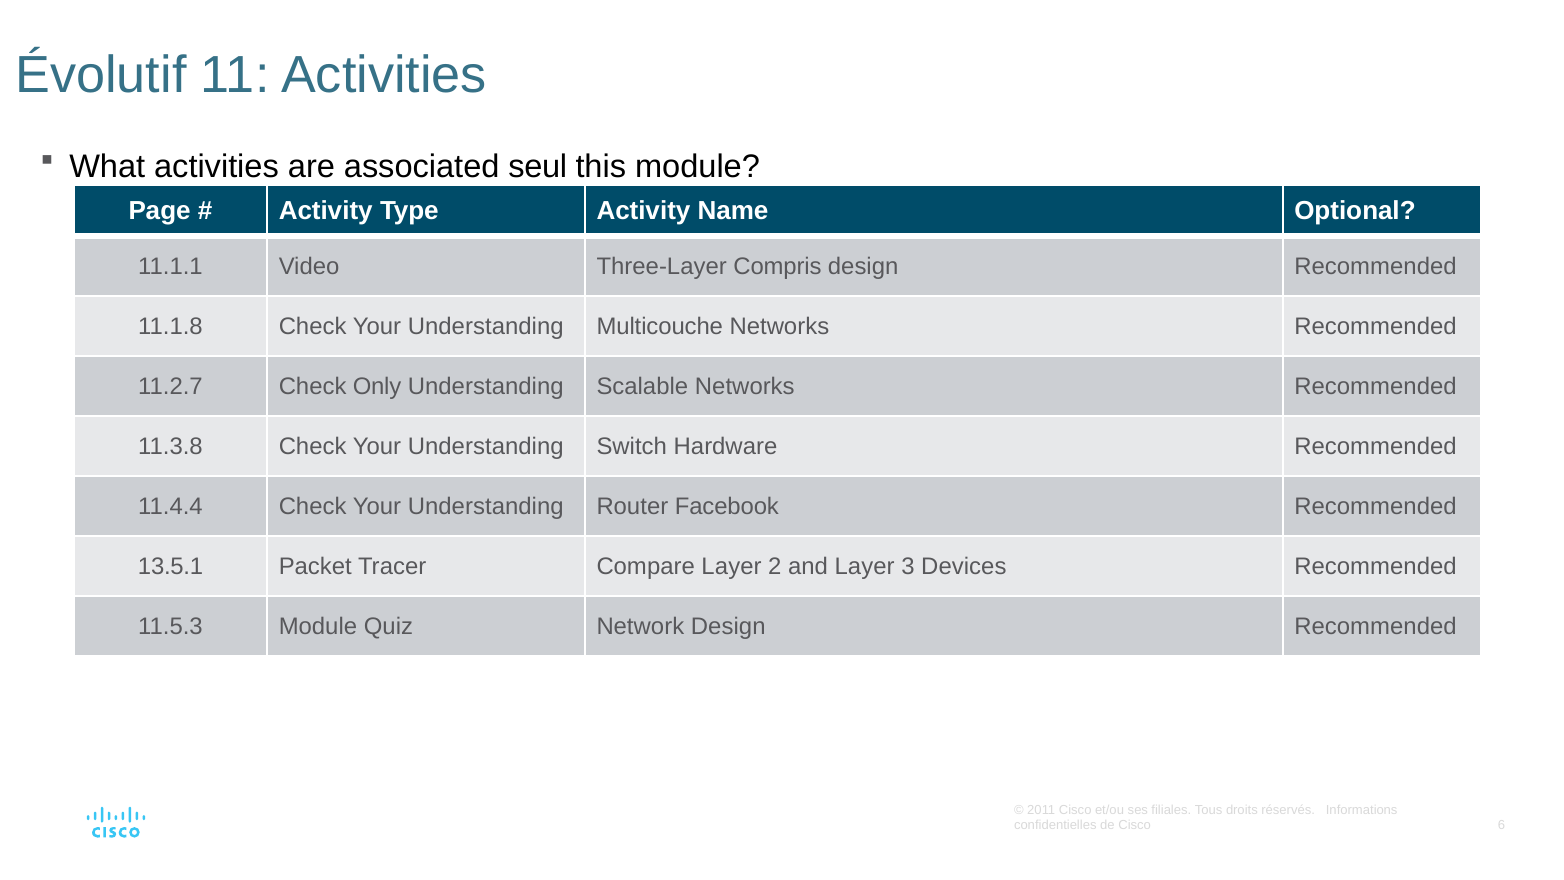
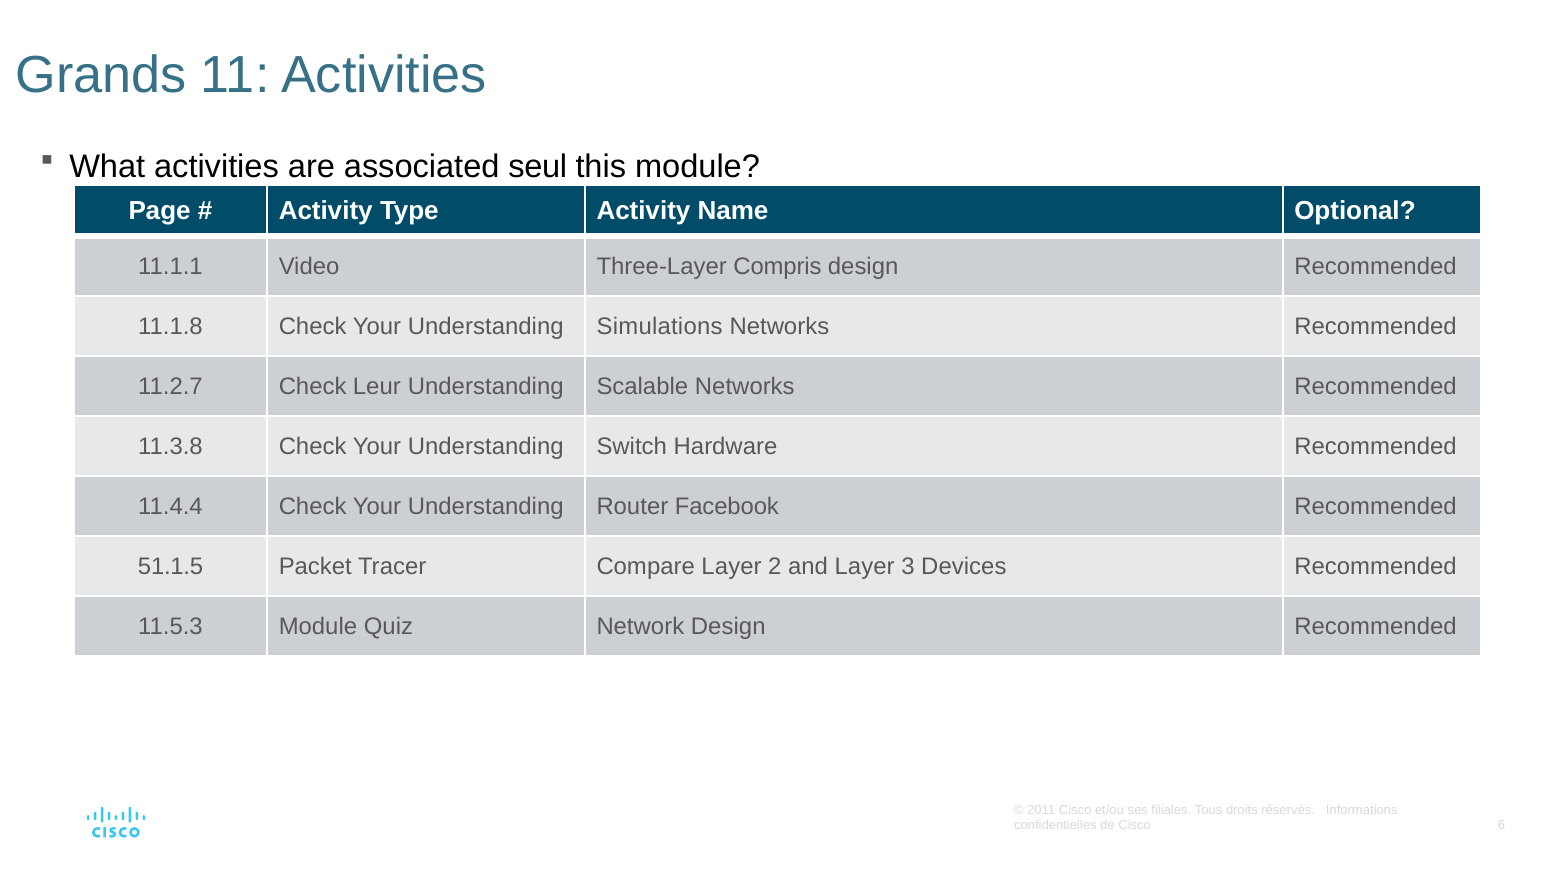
Évolutif: Évolutif -> Grands (101, 75)
Multicouche: Multicouche -> Simulations (660, 327)
Only: Only -> Leur (377, 387)
13.5.1: 13.5.1 -> 51.1.5 (171, 567)
